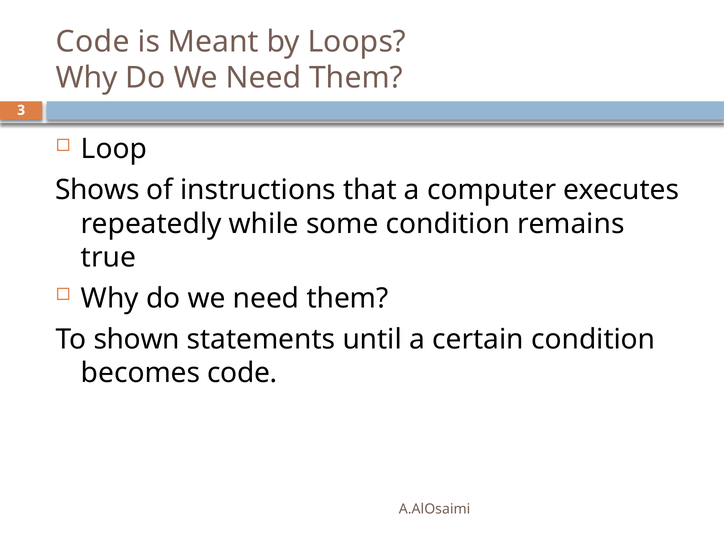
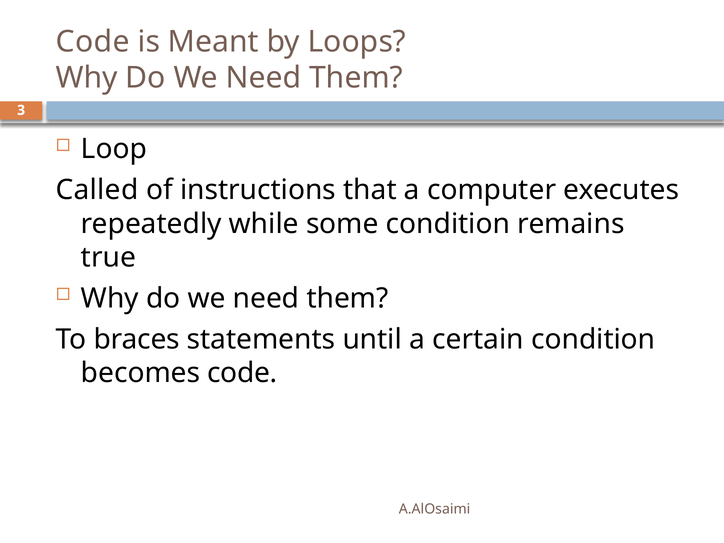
Shows: Shows -> Called (97, 190)
shown: shown -> braces (137, 339)
